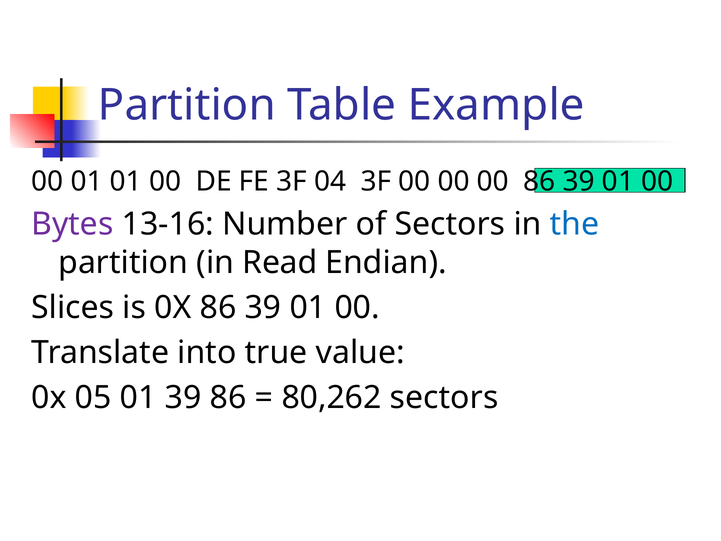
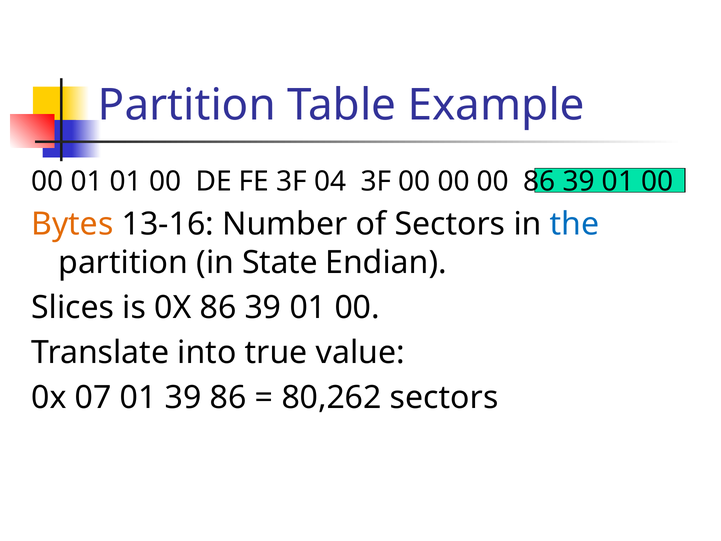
Bytes colour: purple -> orange (72, 224)
Read: Read -> State (280, 263)
05: 05 -> 07 (93, 397)
